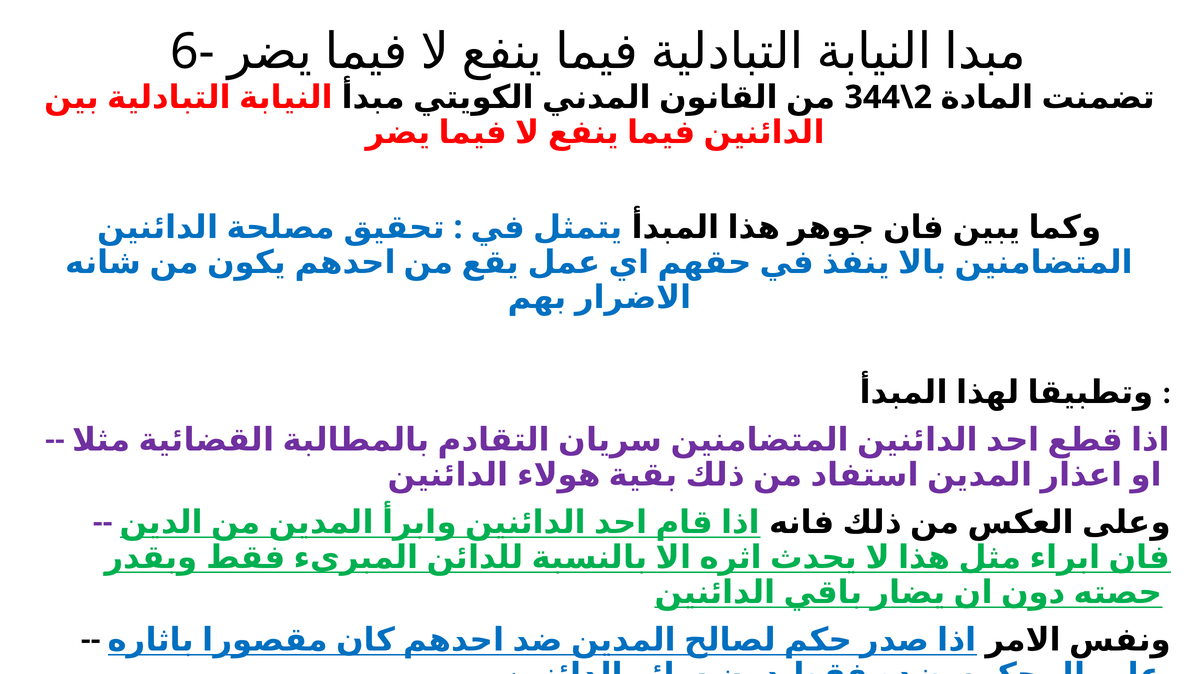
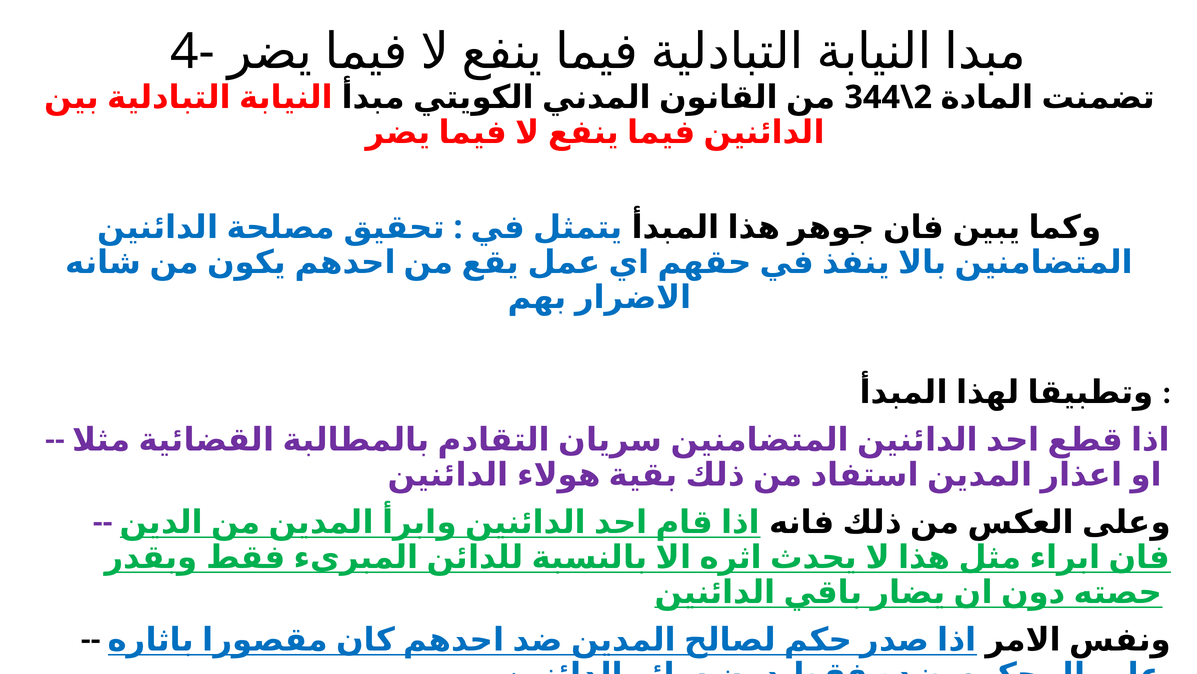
6-: 6- -> 4- (192, 52)
